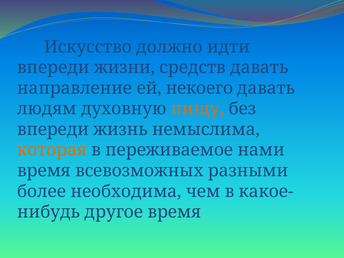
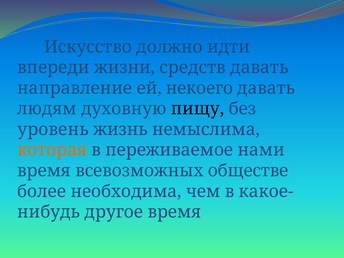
пищу colour: orange -> black (197, 109)
впереди: впереди -> уровень (53, 129)
разными: разными -> обществе (248, 171)
